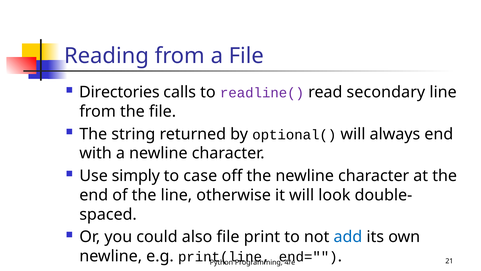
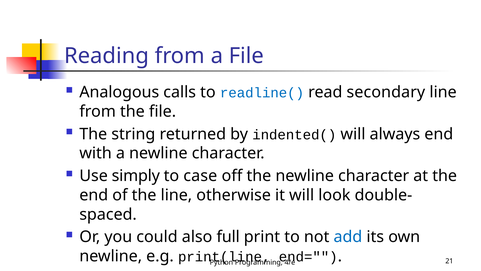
Directories: Directories -> Analogous (119, 92)
readline( colour: purple -> blue (262, 93)
optional(: optional( -> indented( (294, 135)
also file: file -> full (228, 236)
